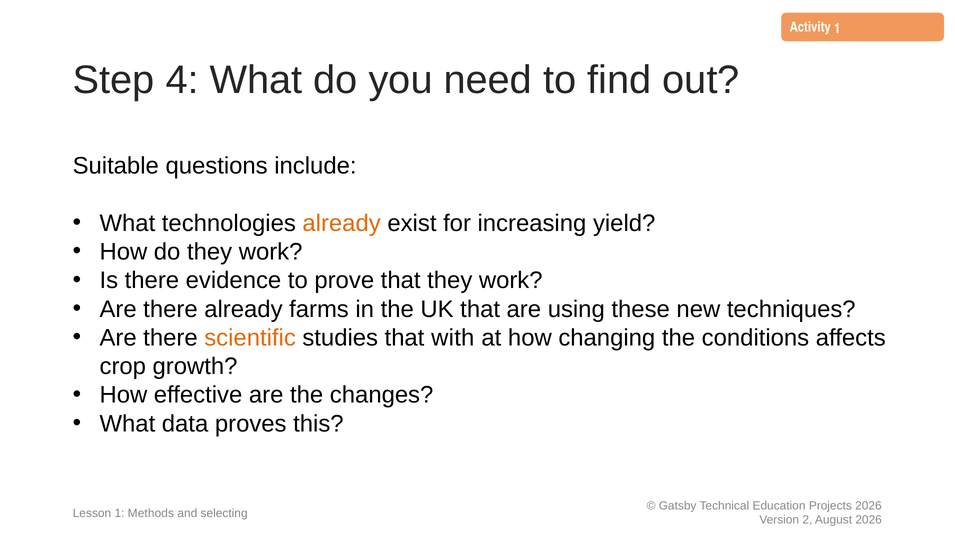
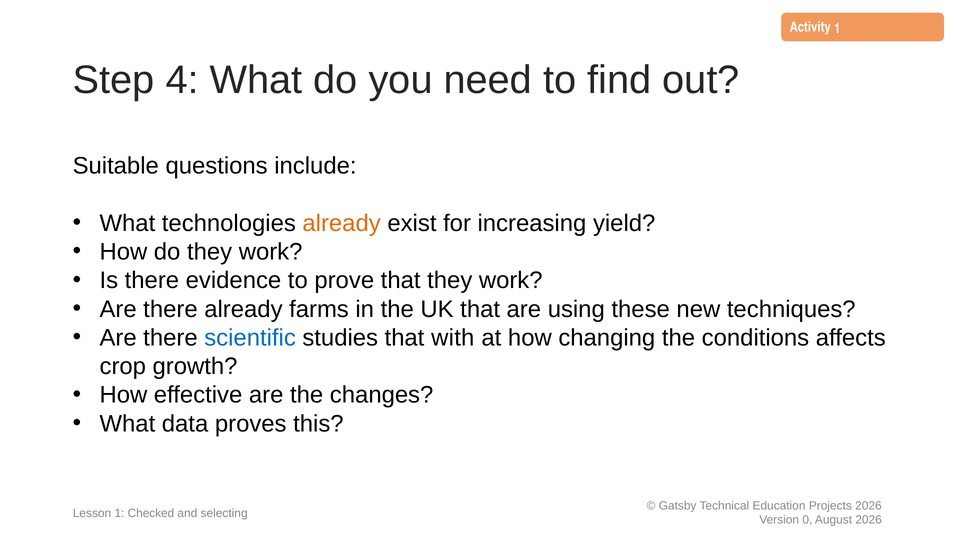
scientific colour: orange -> blue (250, 338)
Methods: Methods -> Checked (151, 514)
2: 2 -> 0 (807, 520)
